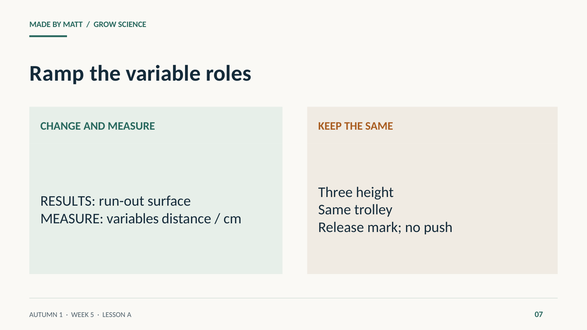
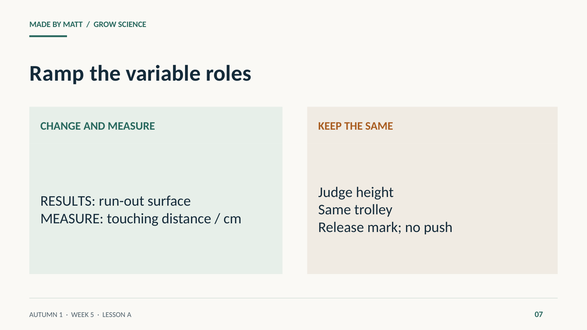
Three: Three -> Judge (335, 192)
variables: variables -> touching (133, 219)
